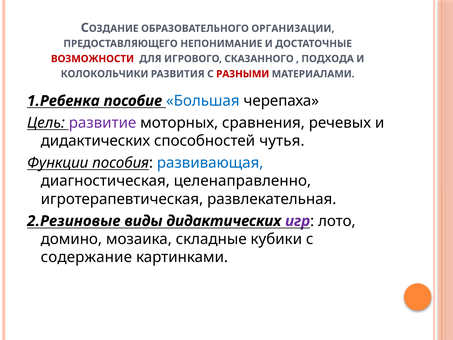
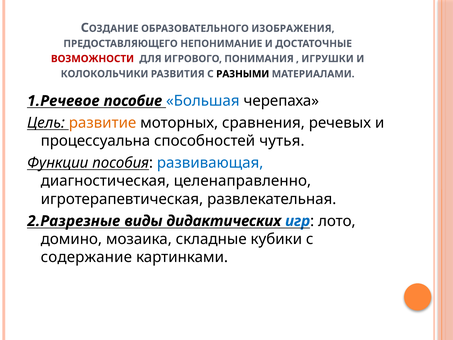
ОРГАНИЗАЦИИ: ОРГАНИЗАЦИИ -> ИЗОБРАЖЕНИЯ (293, 29)
СКАЗАННОГО: СКАЗАННОГО -> ПОНИМАНИЯ (259, 59)
ПОДХОДА: ПОДХОДА -> ИГРУШКИ (328, 59)
РАЗНЫМИ colour: red -> black (243, 74)
1.Ребенка: 1.Ребенка -> 1.Речевое (63, 101)
развитие colour: purple -> orange (103, 123)
дидактических: дидактических -> процессуальна (95, 141)
2.Резиновые: 2.Резиновые -> 2.Разрезные (74, 221)
игр colour: purple -> blue (298, 221)
